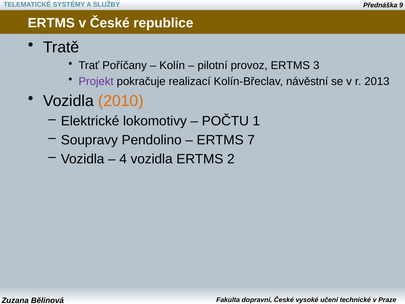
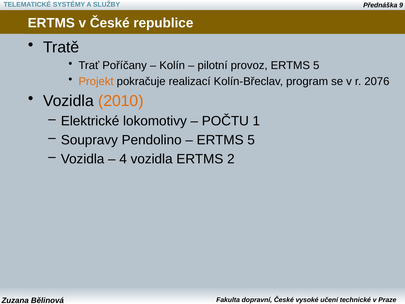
provoz ERTMS 3: 3 -> 5 (316, 66)
Projekt colour: purple -> orange (96, 81)
návěstní: návěstní -> program (307, 81)
2013: 2013 -> 2076 (377, 81)
7: 7 -> 5 (251, 140)
